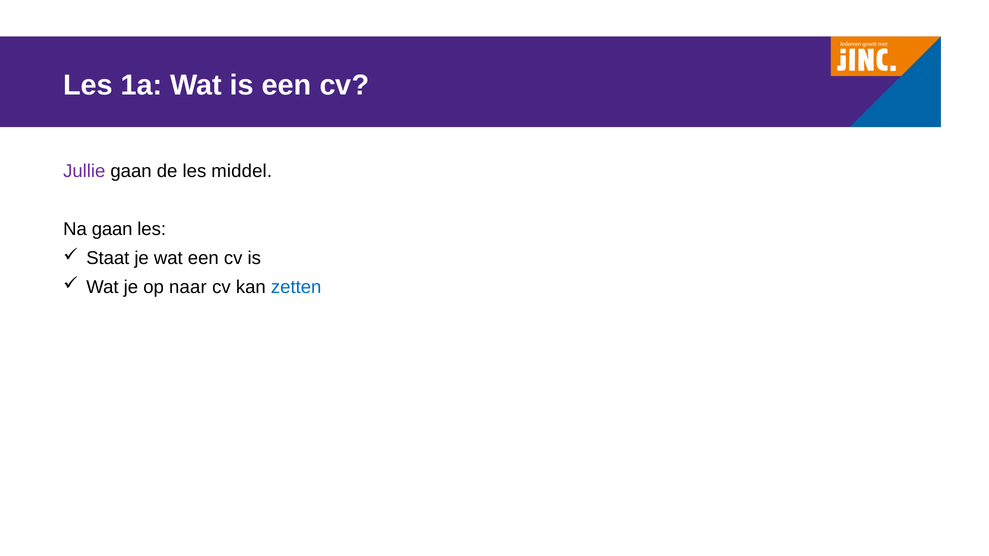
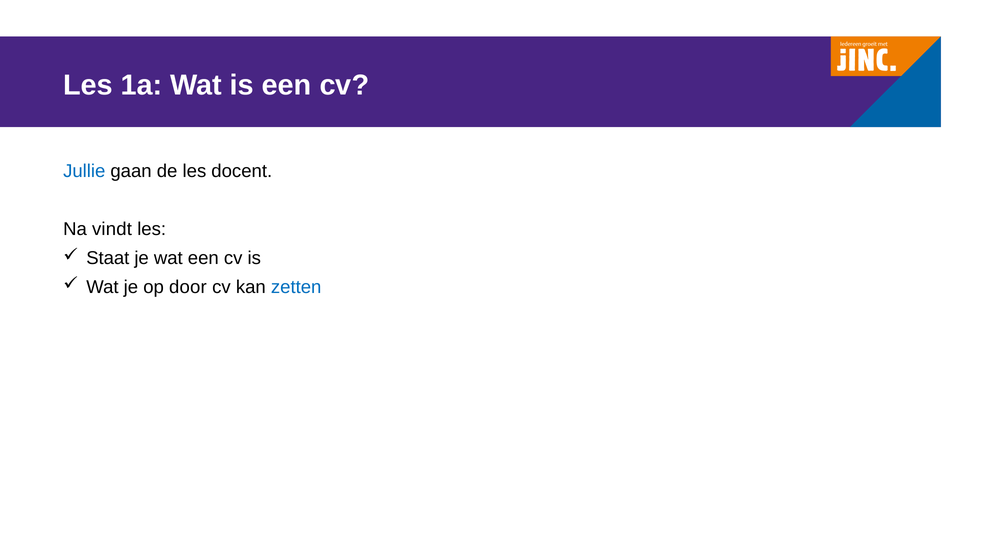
Jullie colour: purple -> blue (84, 171)
middel: middel -> docent (242, 171)
Na gaan: gaan -> vindt (112, 229)
naar: naar -> door (188, 287)
